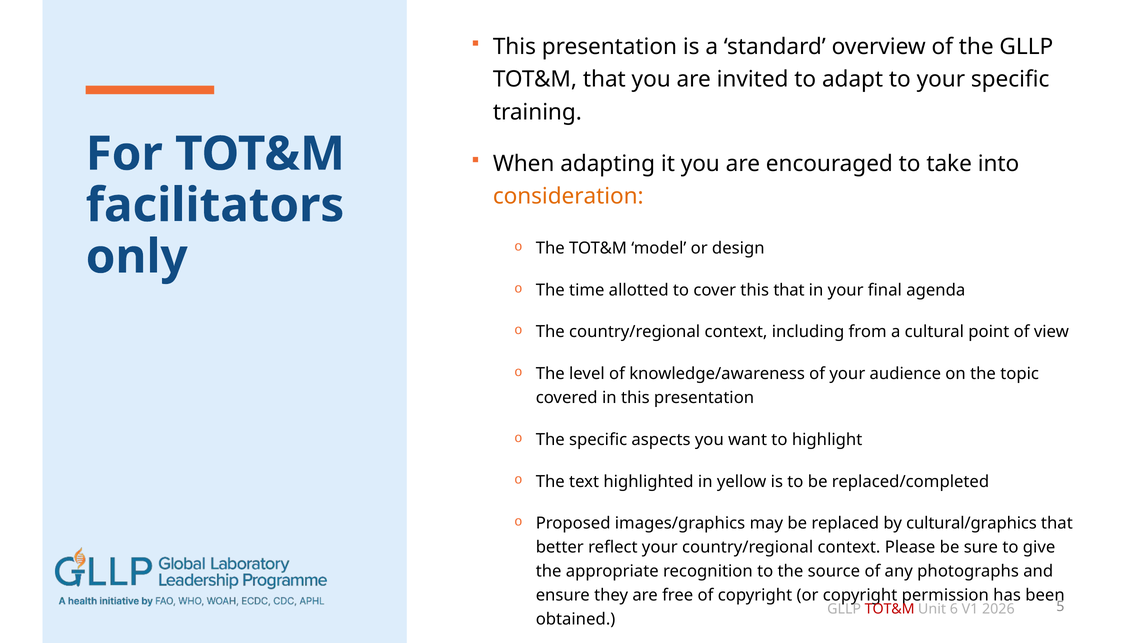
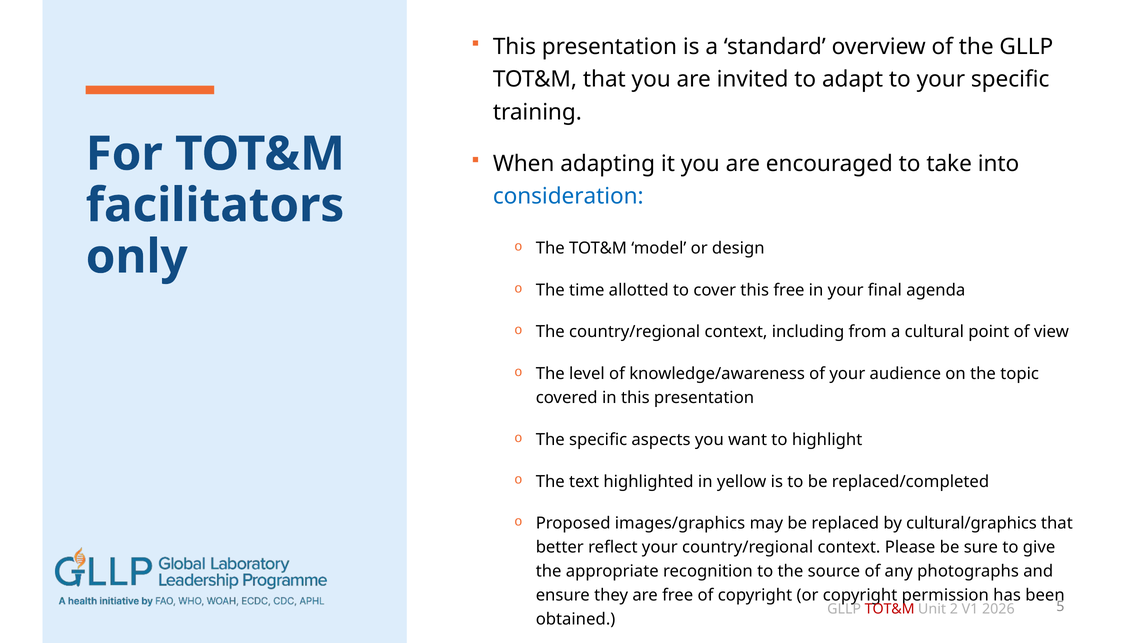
consideration colour: orange -> blue (568, 196)
this that: that -> free (789, 290)
6: 6 -> 2 (954, 609)
